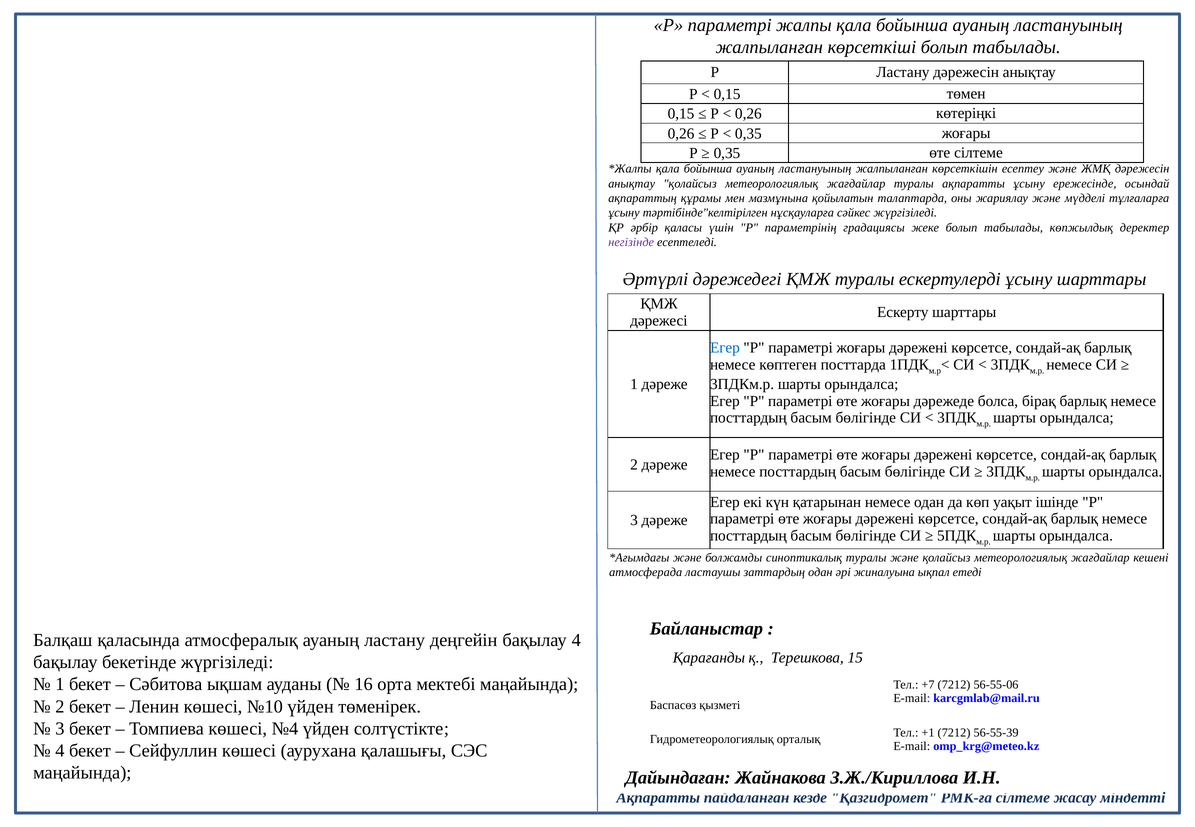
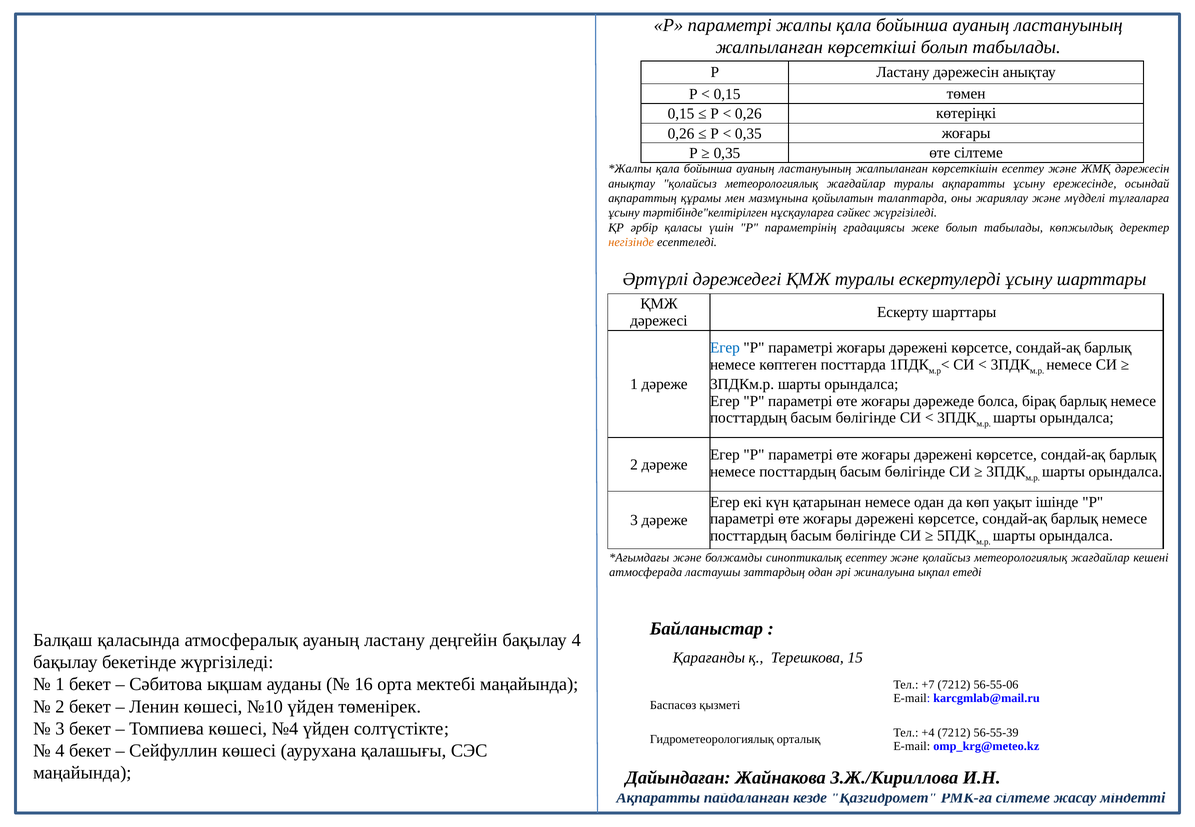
негізінде colour: purple -> orange (631, 242)
синоптикалық туралы: туралы -> есептеу (866, 558)
+1: +1 -> +4 (928, 733)
